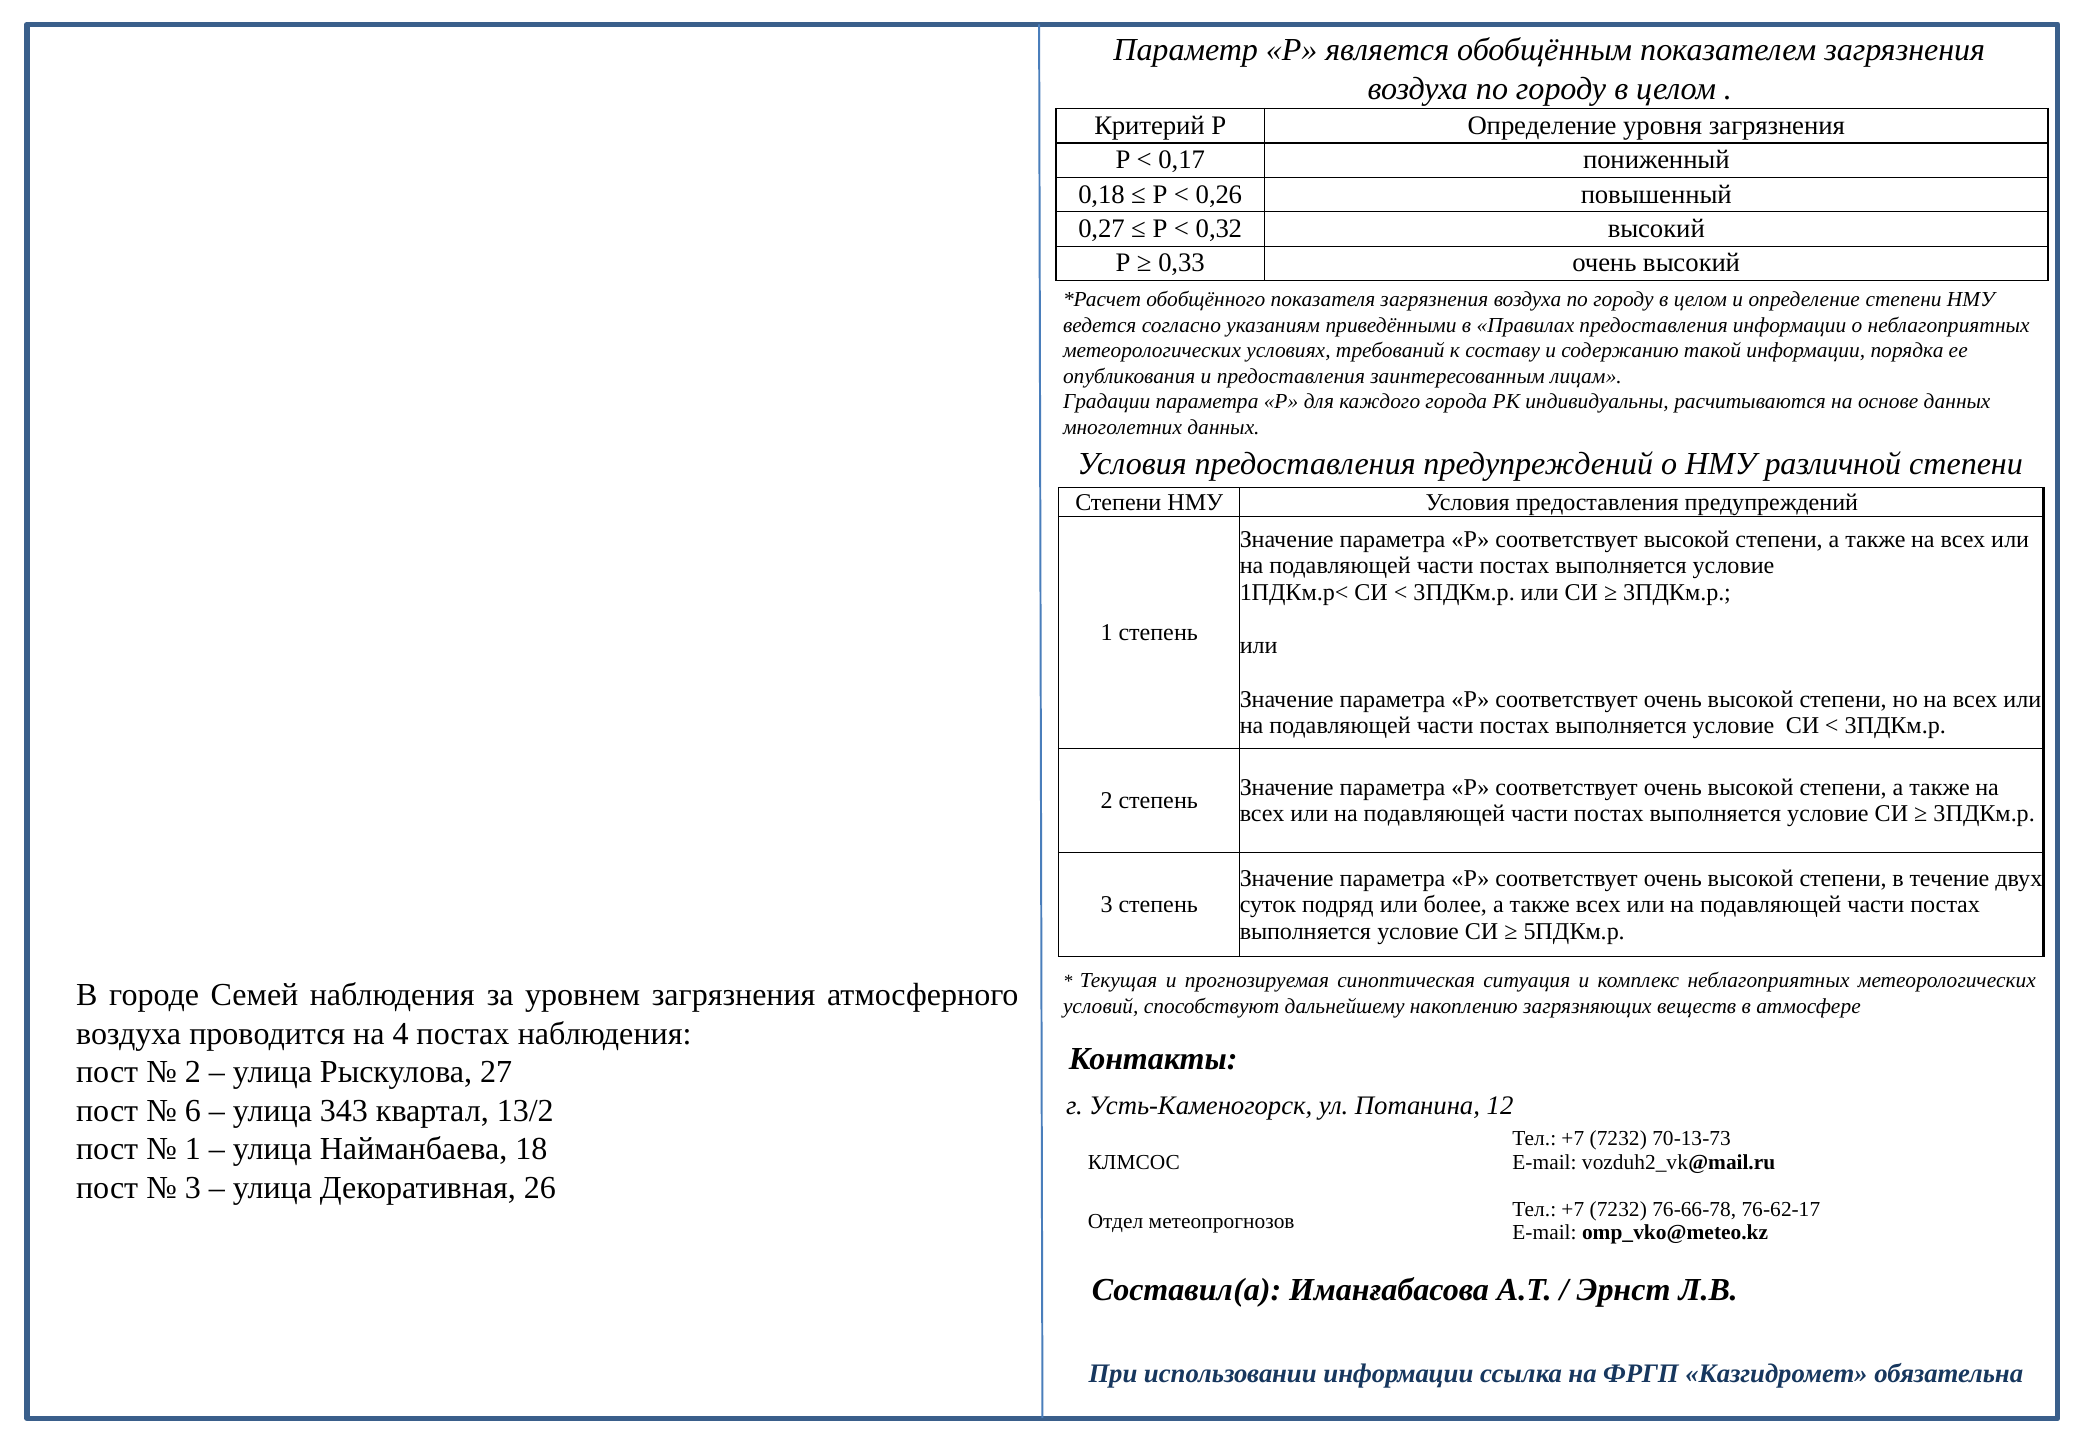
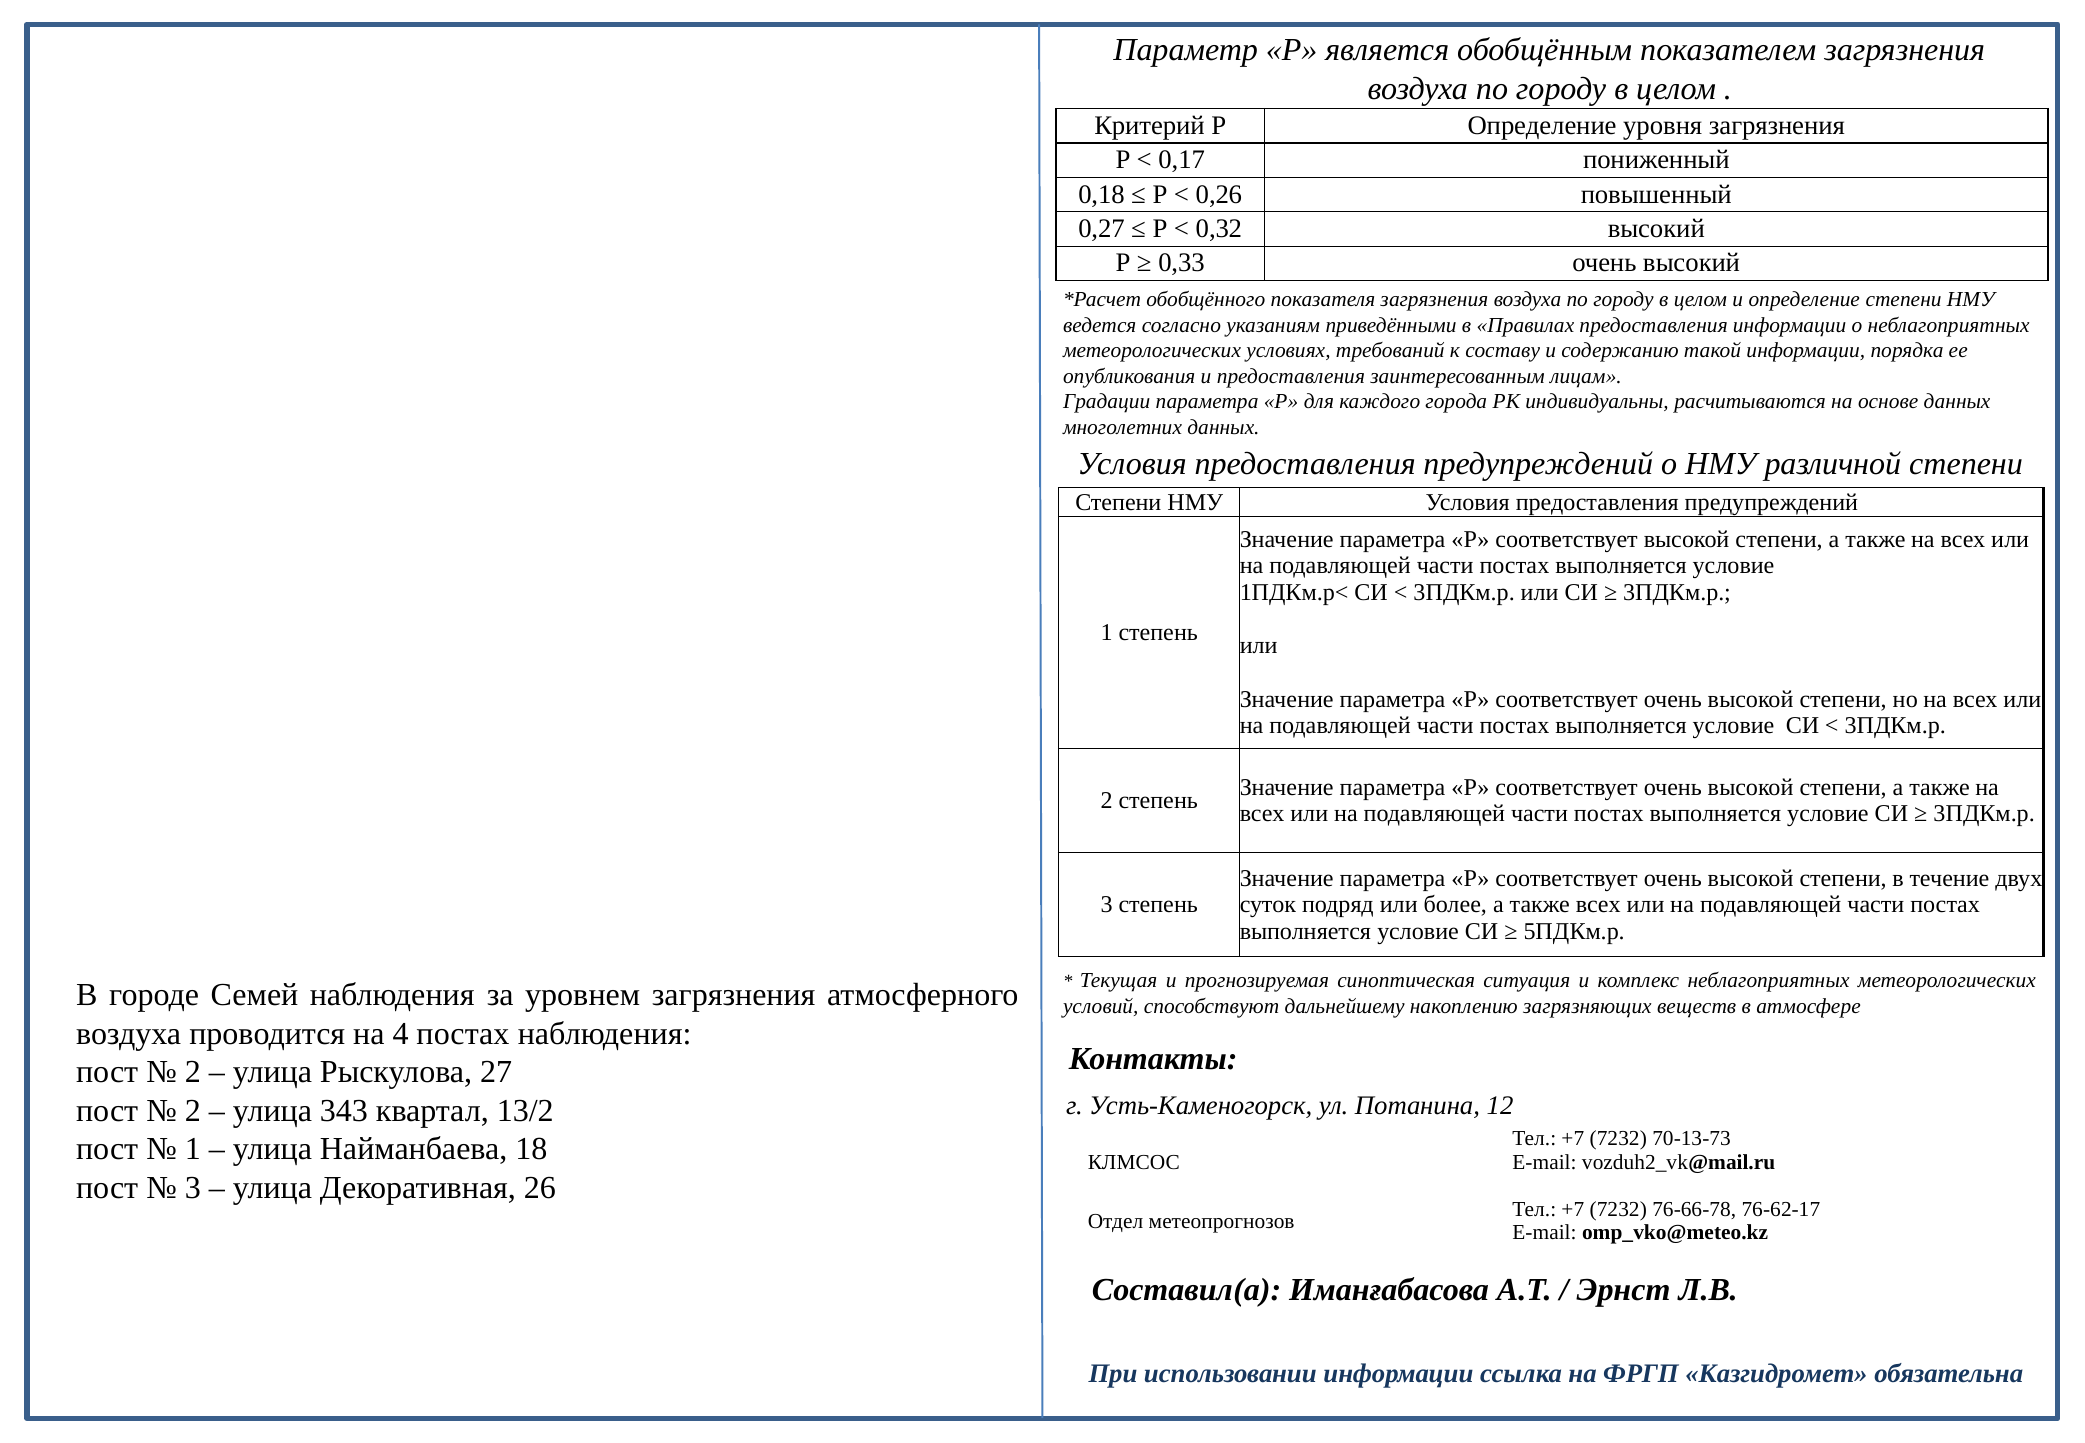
6: 6 -> 2 (193, 1111)
